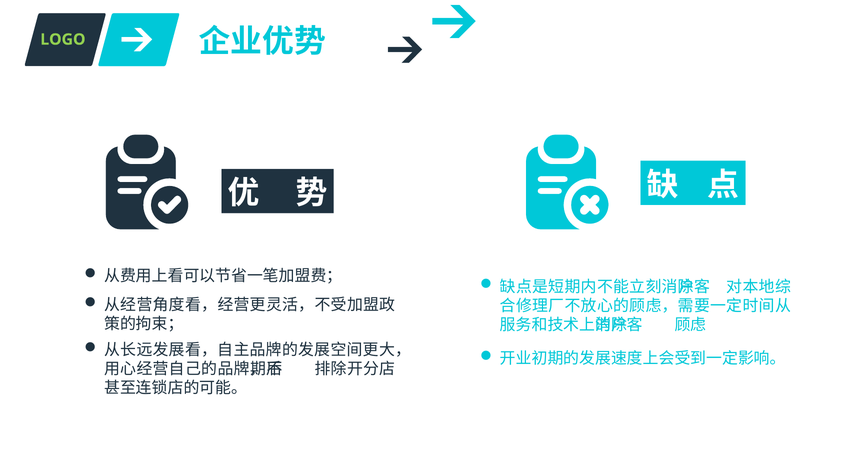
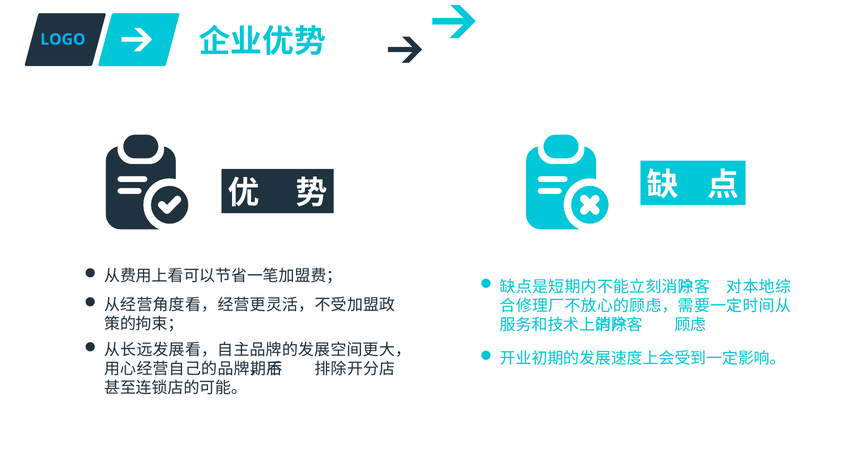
LOGO colour: light green -> light blue (63, 40)
